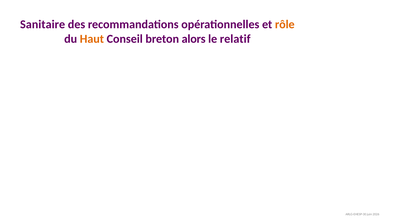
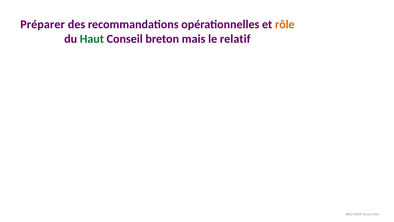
Sanitaire: Sanitaire -> Préparer (43, 24)
Haut colour: orange -> green (92, 39)
alors: alors -> mais (194, 39)
